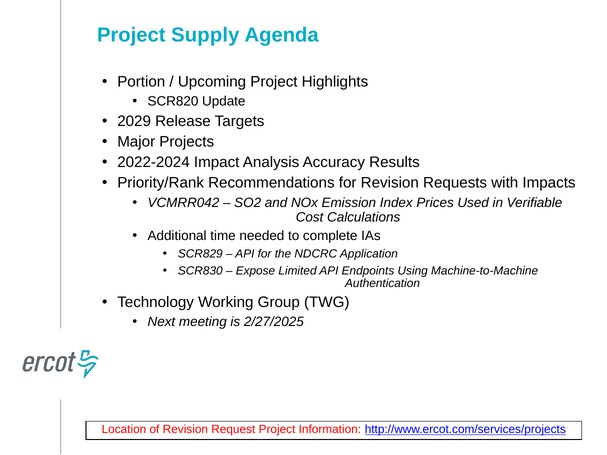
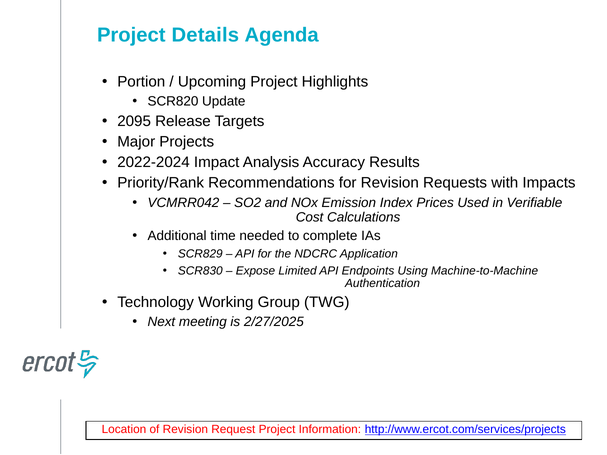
Supply: Supply -> Details (205, 35)
2029: 2029 -> 2095 (134, 121)
